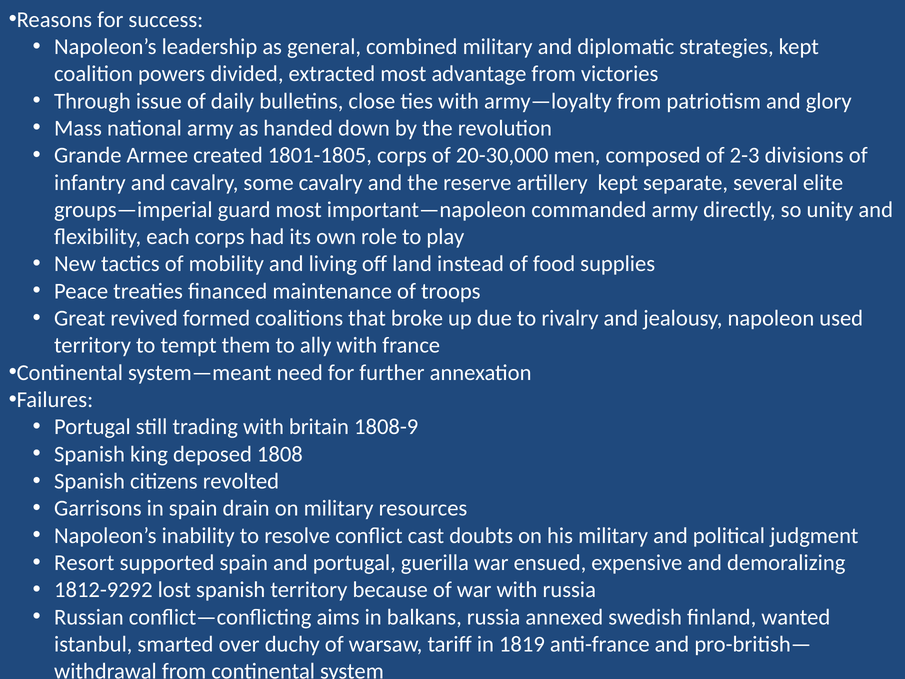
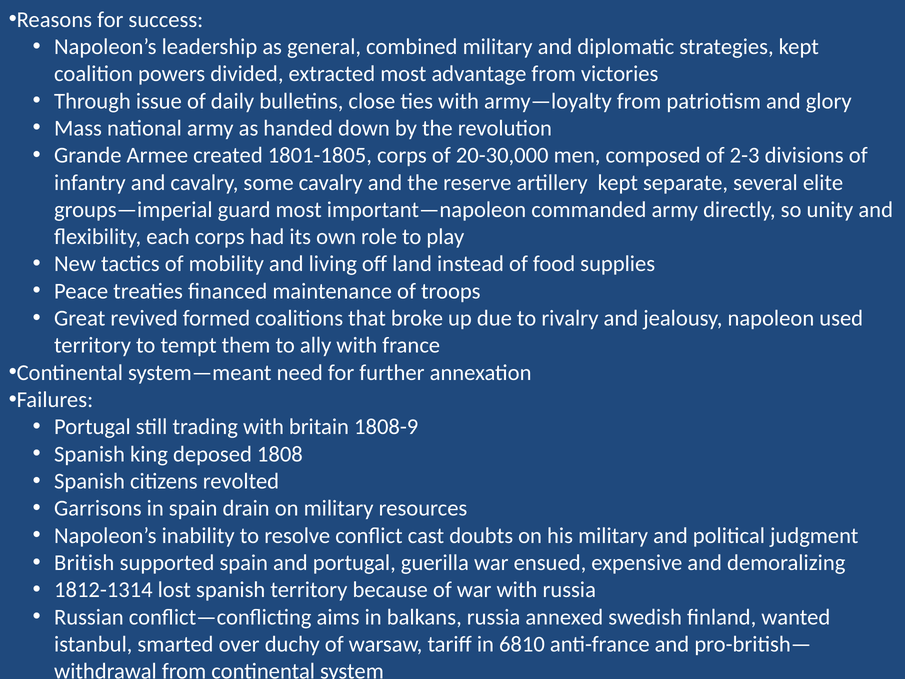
Resort: Resort -> British (84, 563)
1812-9292: 1812-9292 -> 1812-1314 (103, 590)
1819: 1819 -> 6810 (522, 644)
